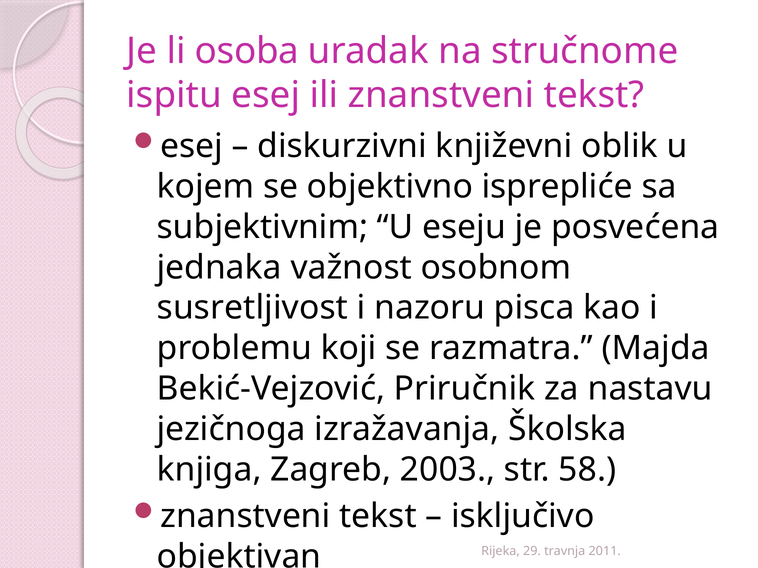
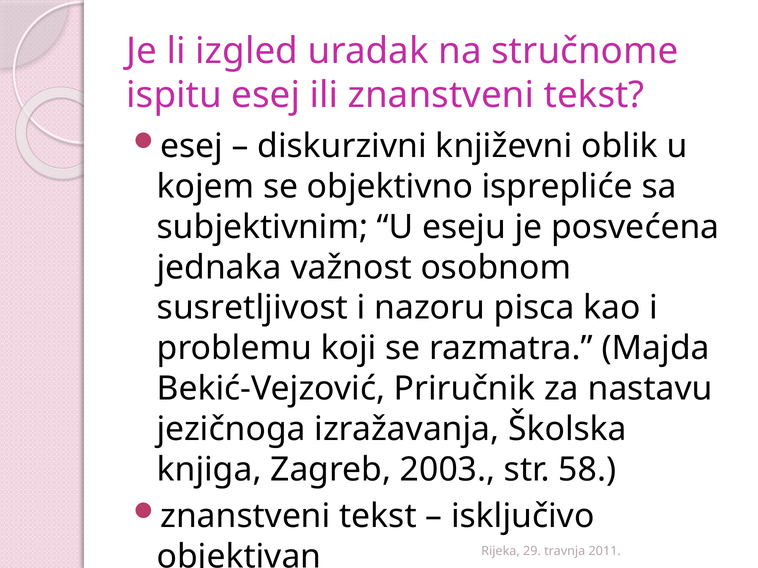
osoba: osoba -> izgled (247, 51)
